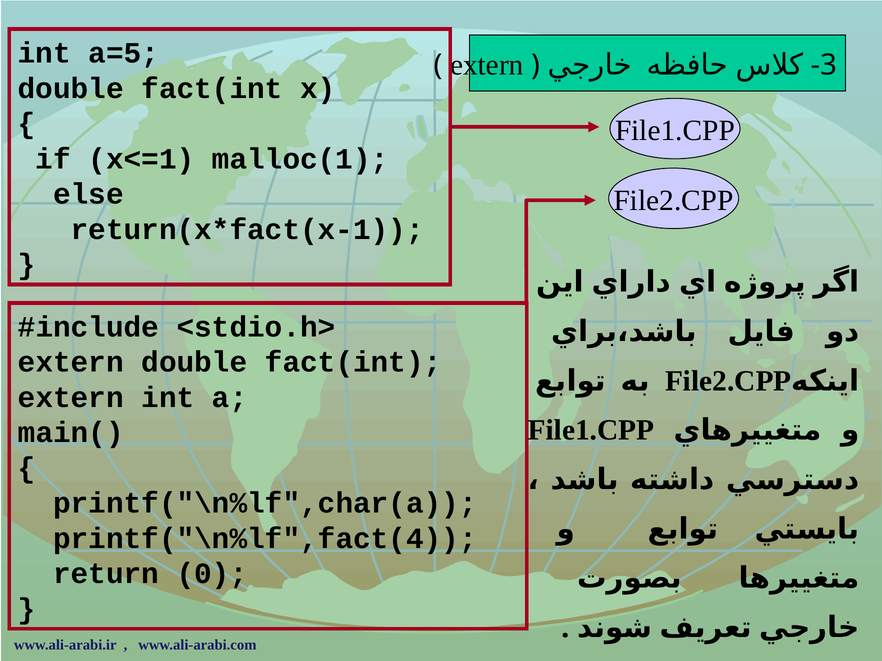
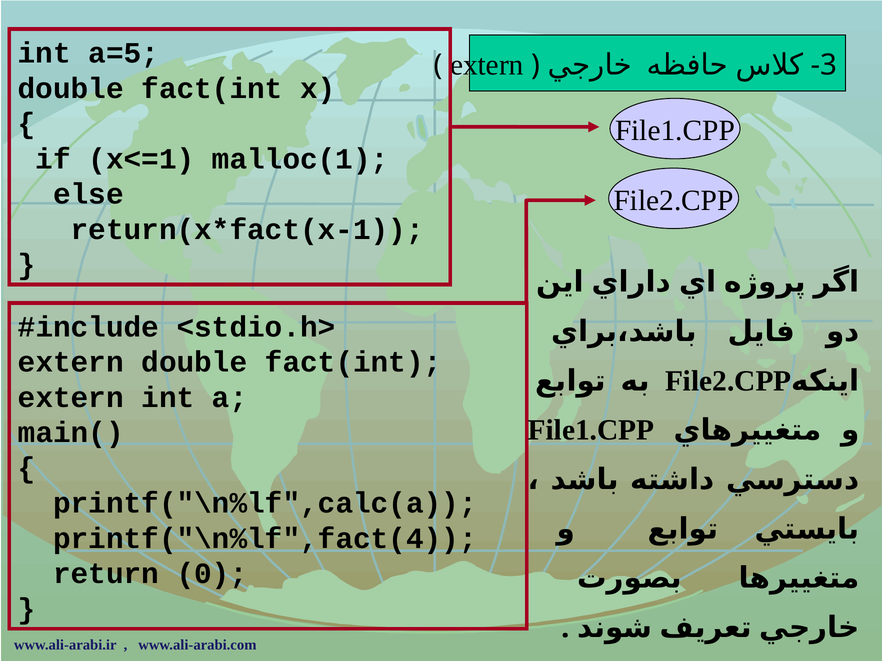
printf("\n%lf",char(a: printf("\n%lf",char(a -> printf("\n%lf",calc(a (265, 504)
